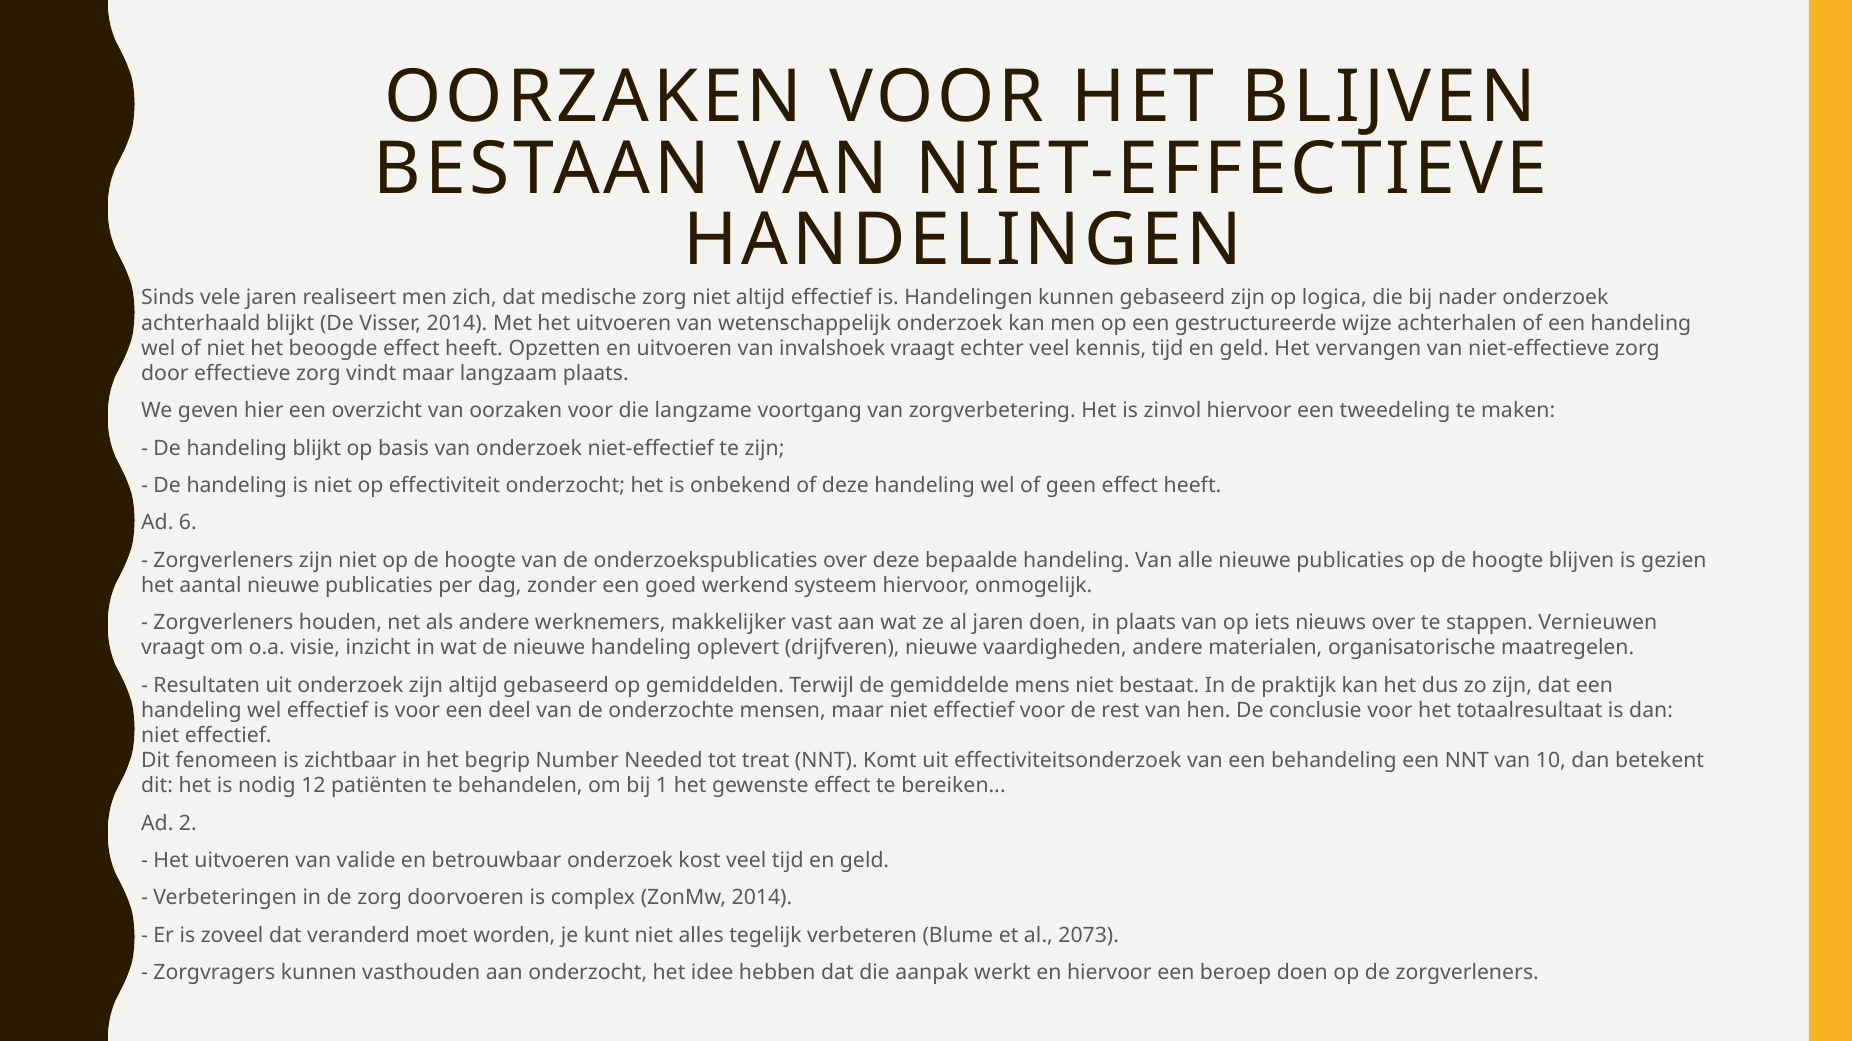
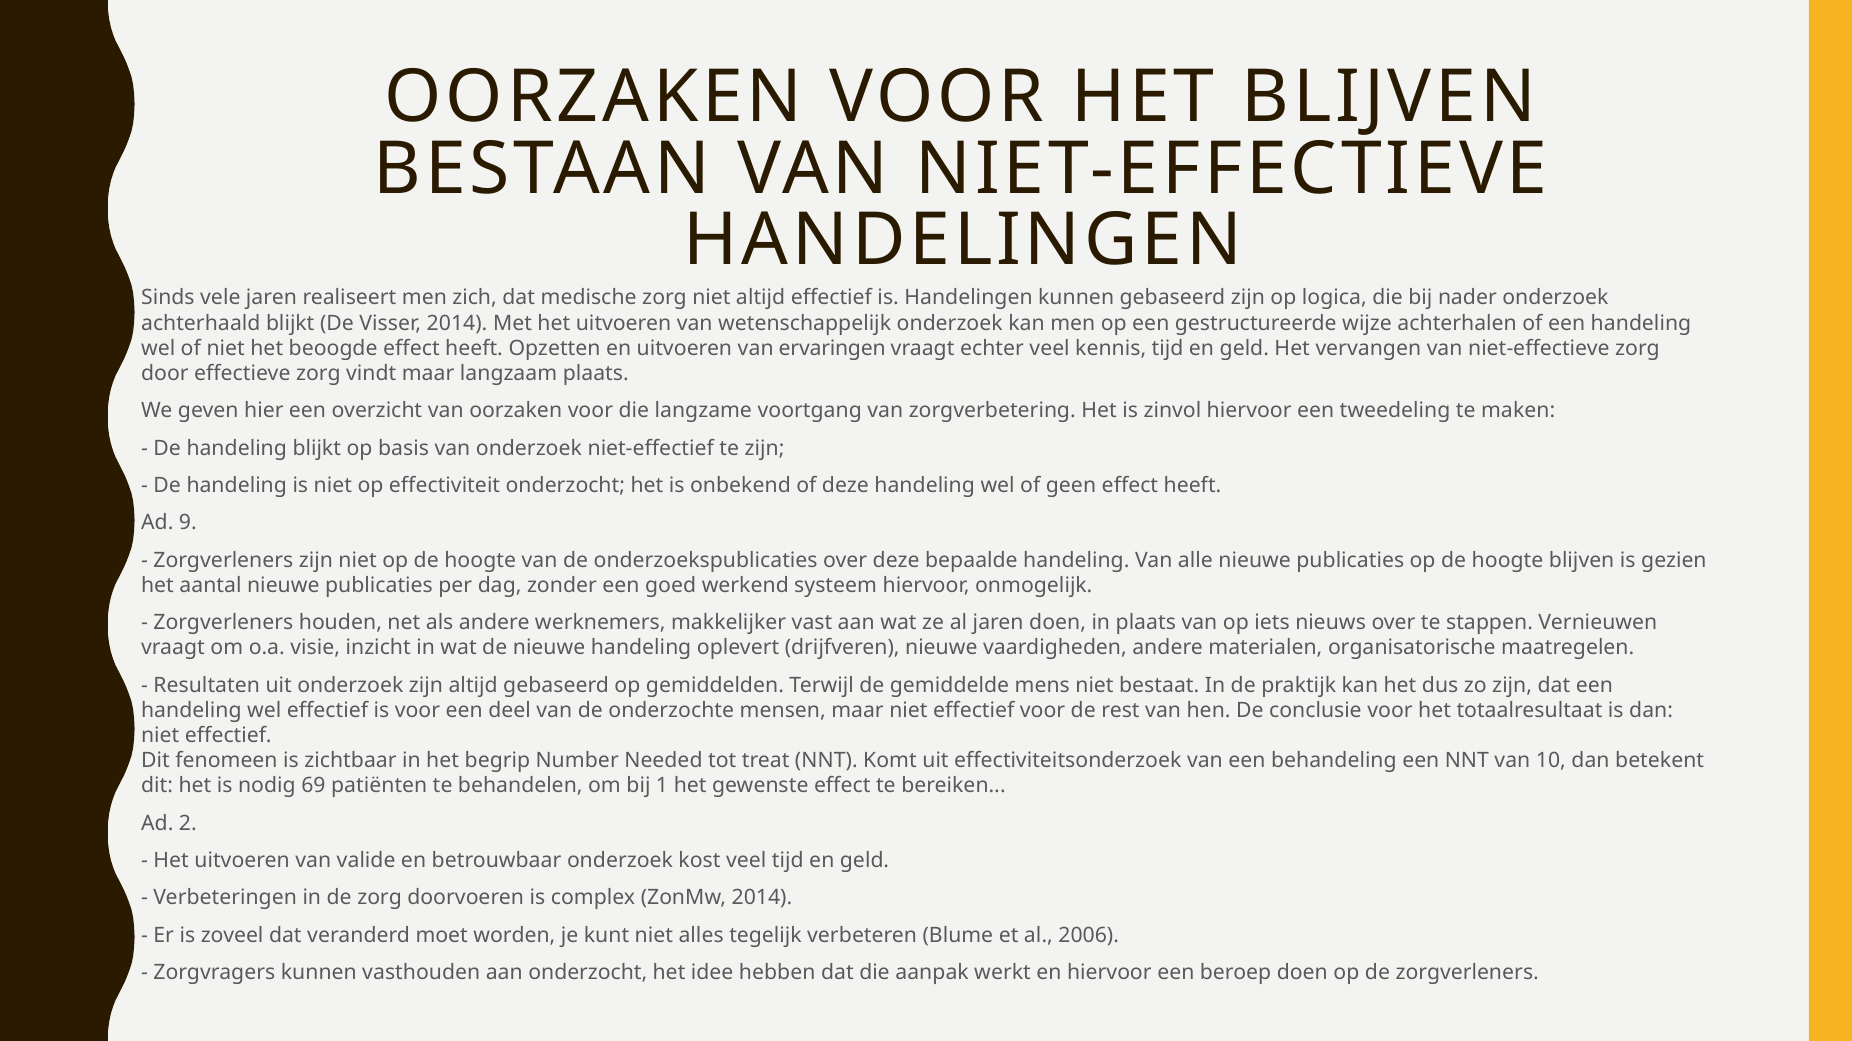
invalshoek: invalshoek -> ervaringen (832, 349)
6: 6 -> 9 (188, 523)
12: 12 -> 69 (313, 787)
2073: 2073 -> 2006 (1089, 936)
